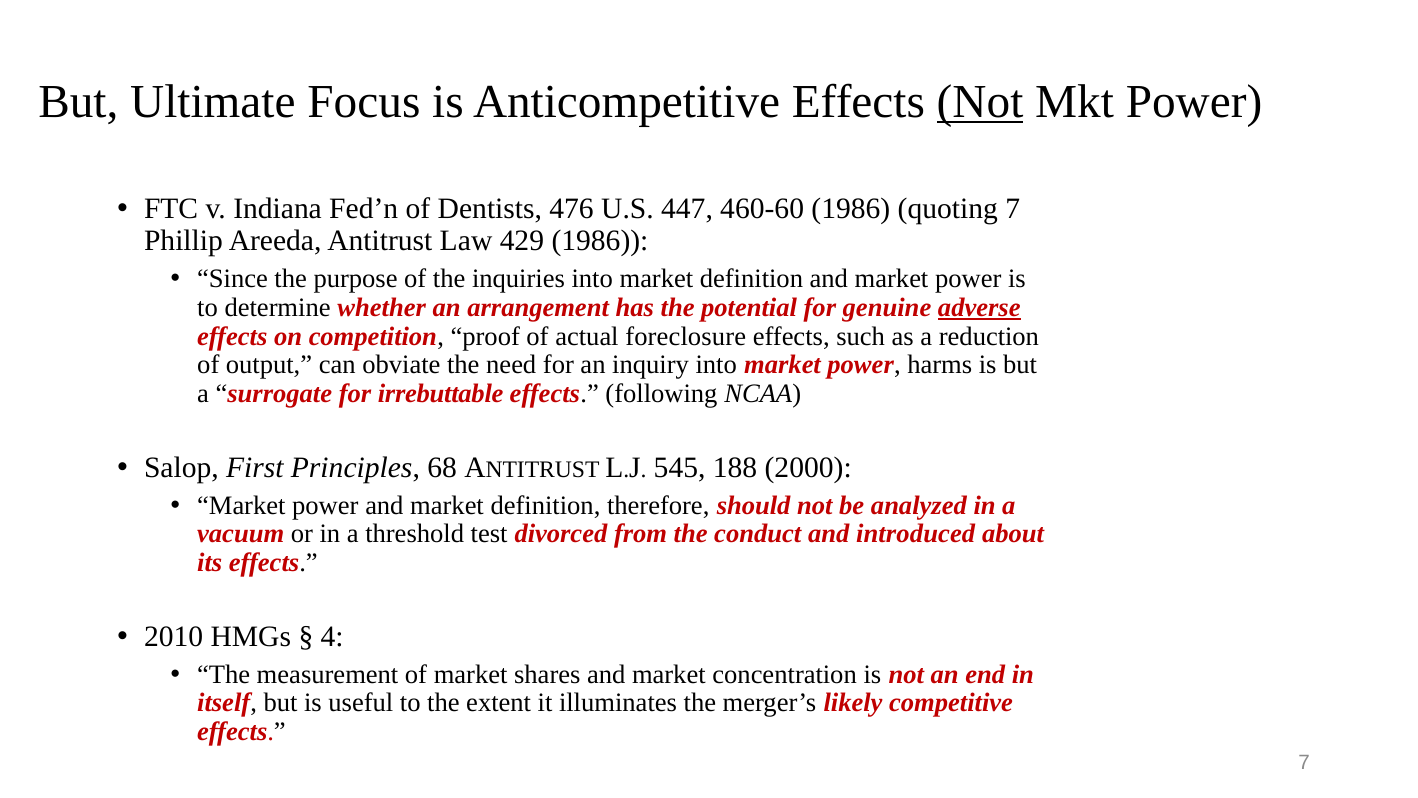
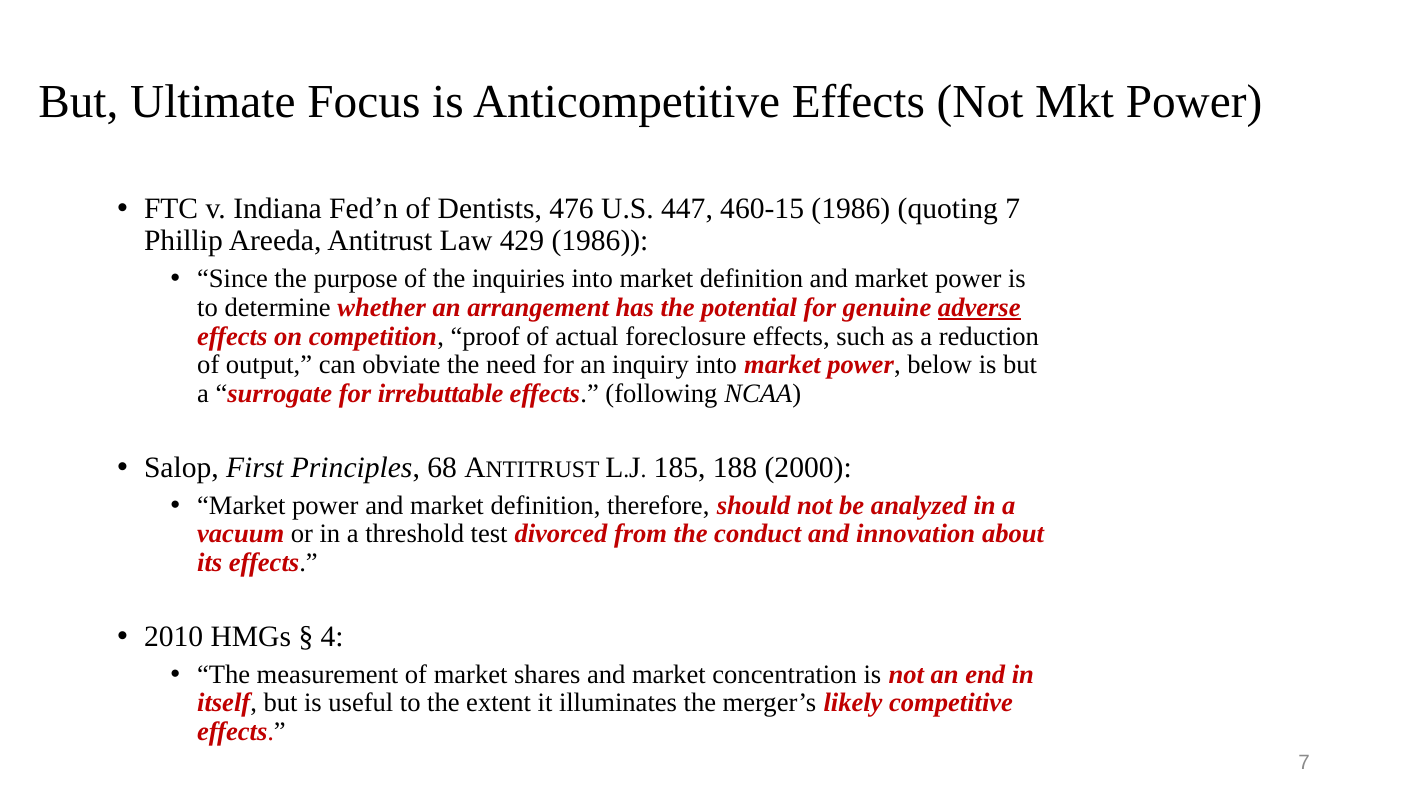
Not underline: present -> none (980, 102)
460-60: 460-60 -> 460-15 (762, 209)
harms: harms -> below (940, 365)
545: 545 -> 185 (680, 467)
introduced: introduced -> innovation (916, 534)
